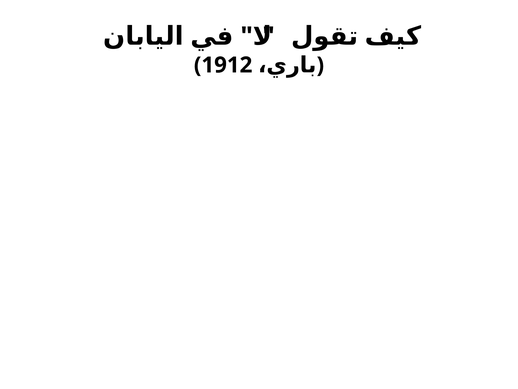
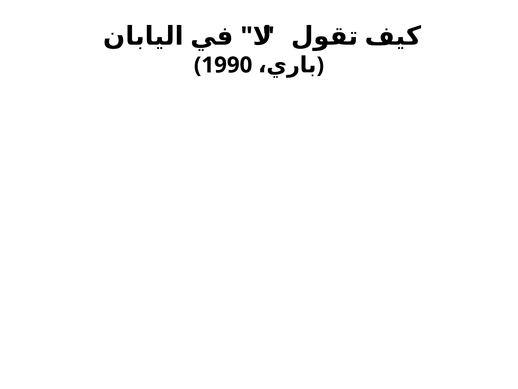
1912: 1912 -> 1990 (227, 65)
